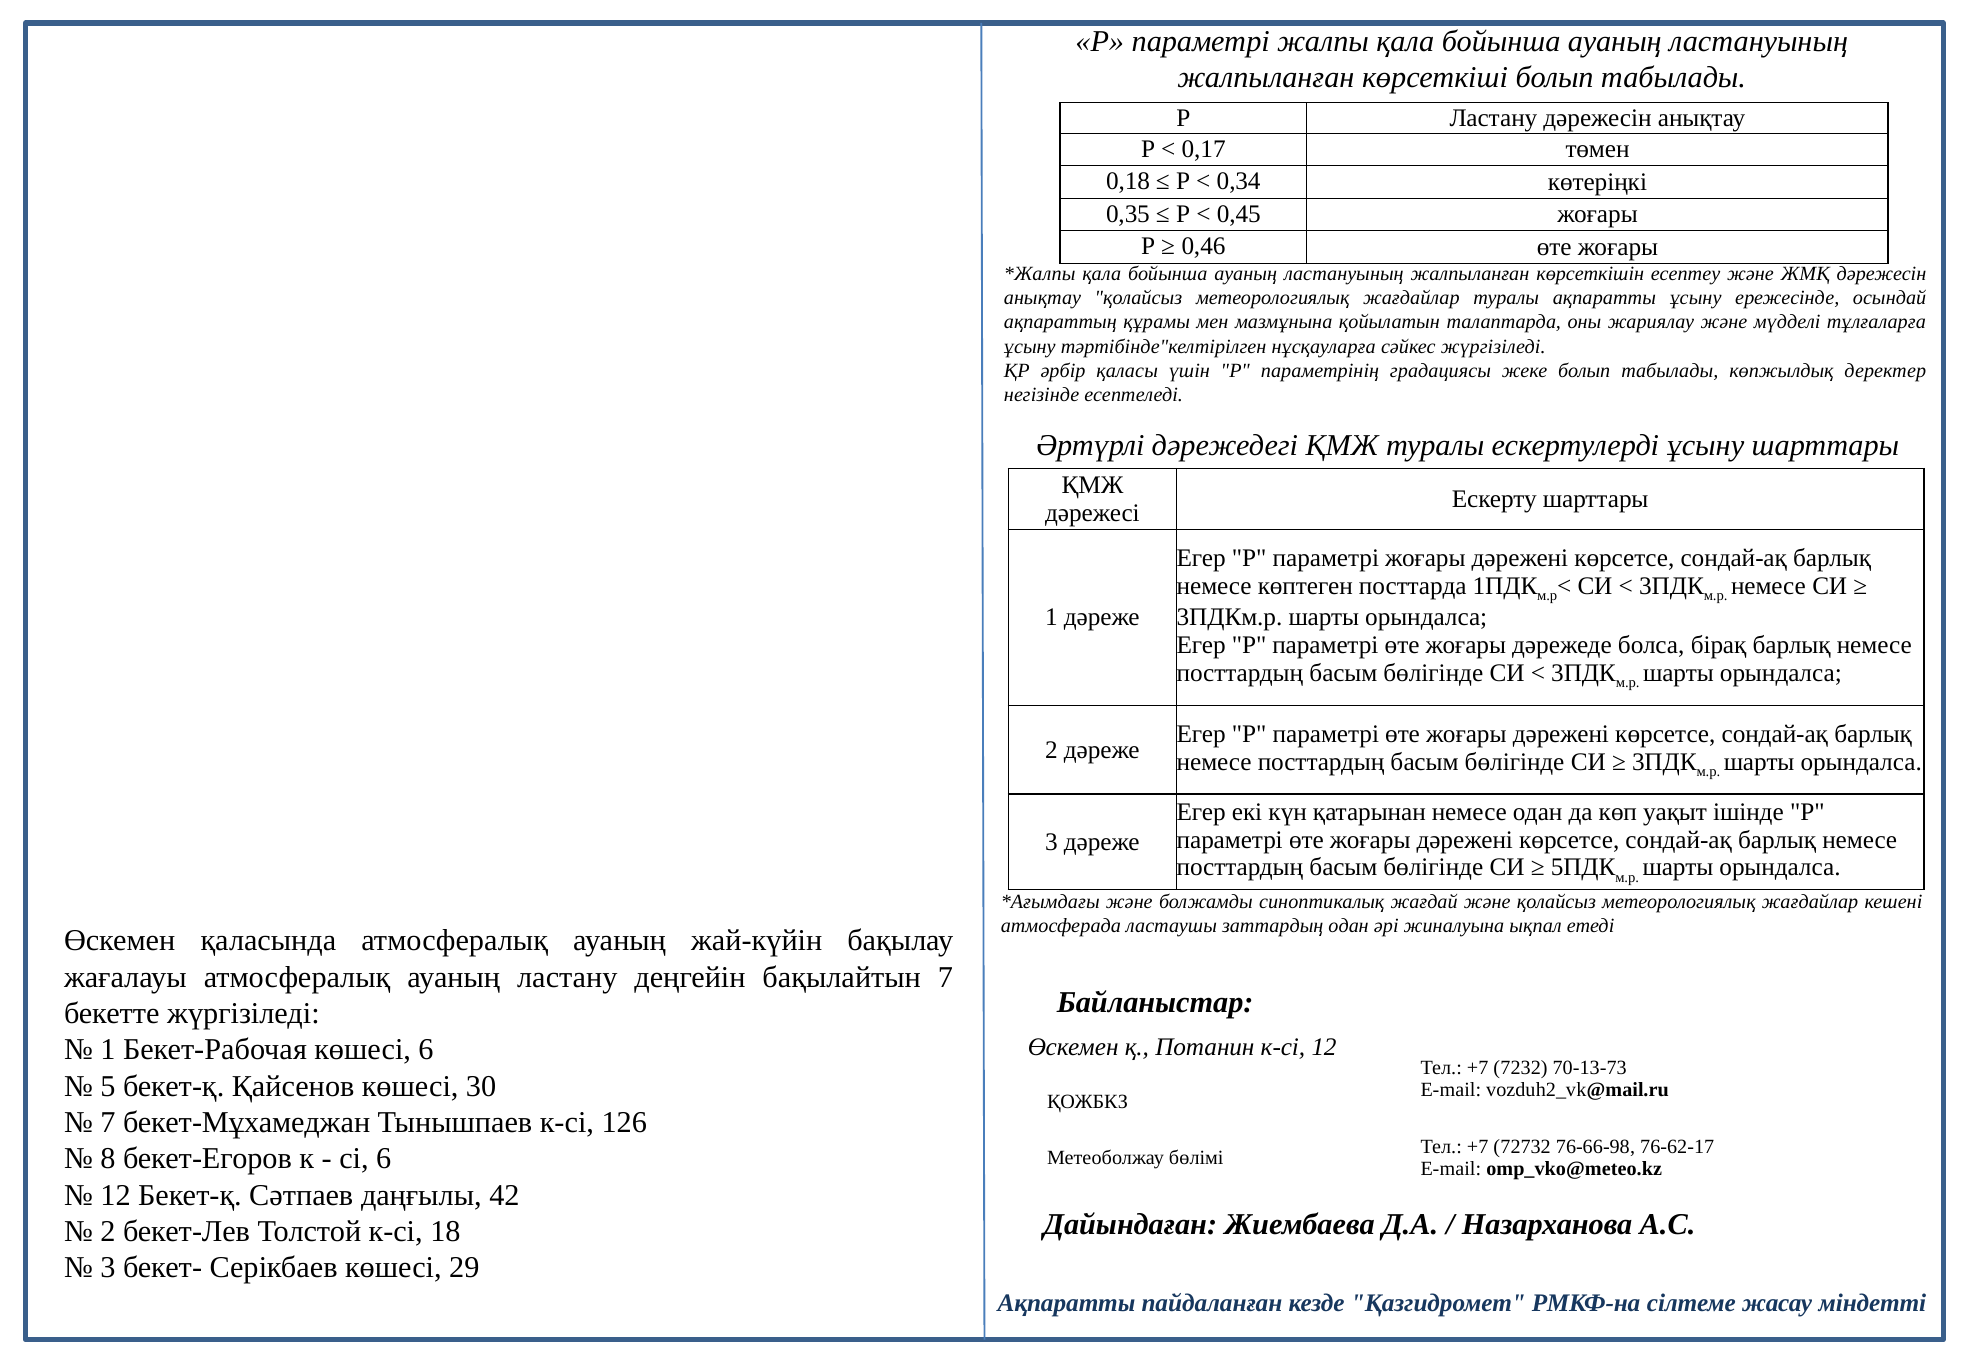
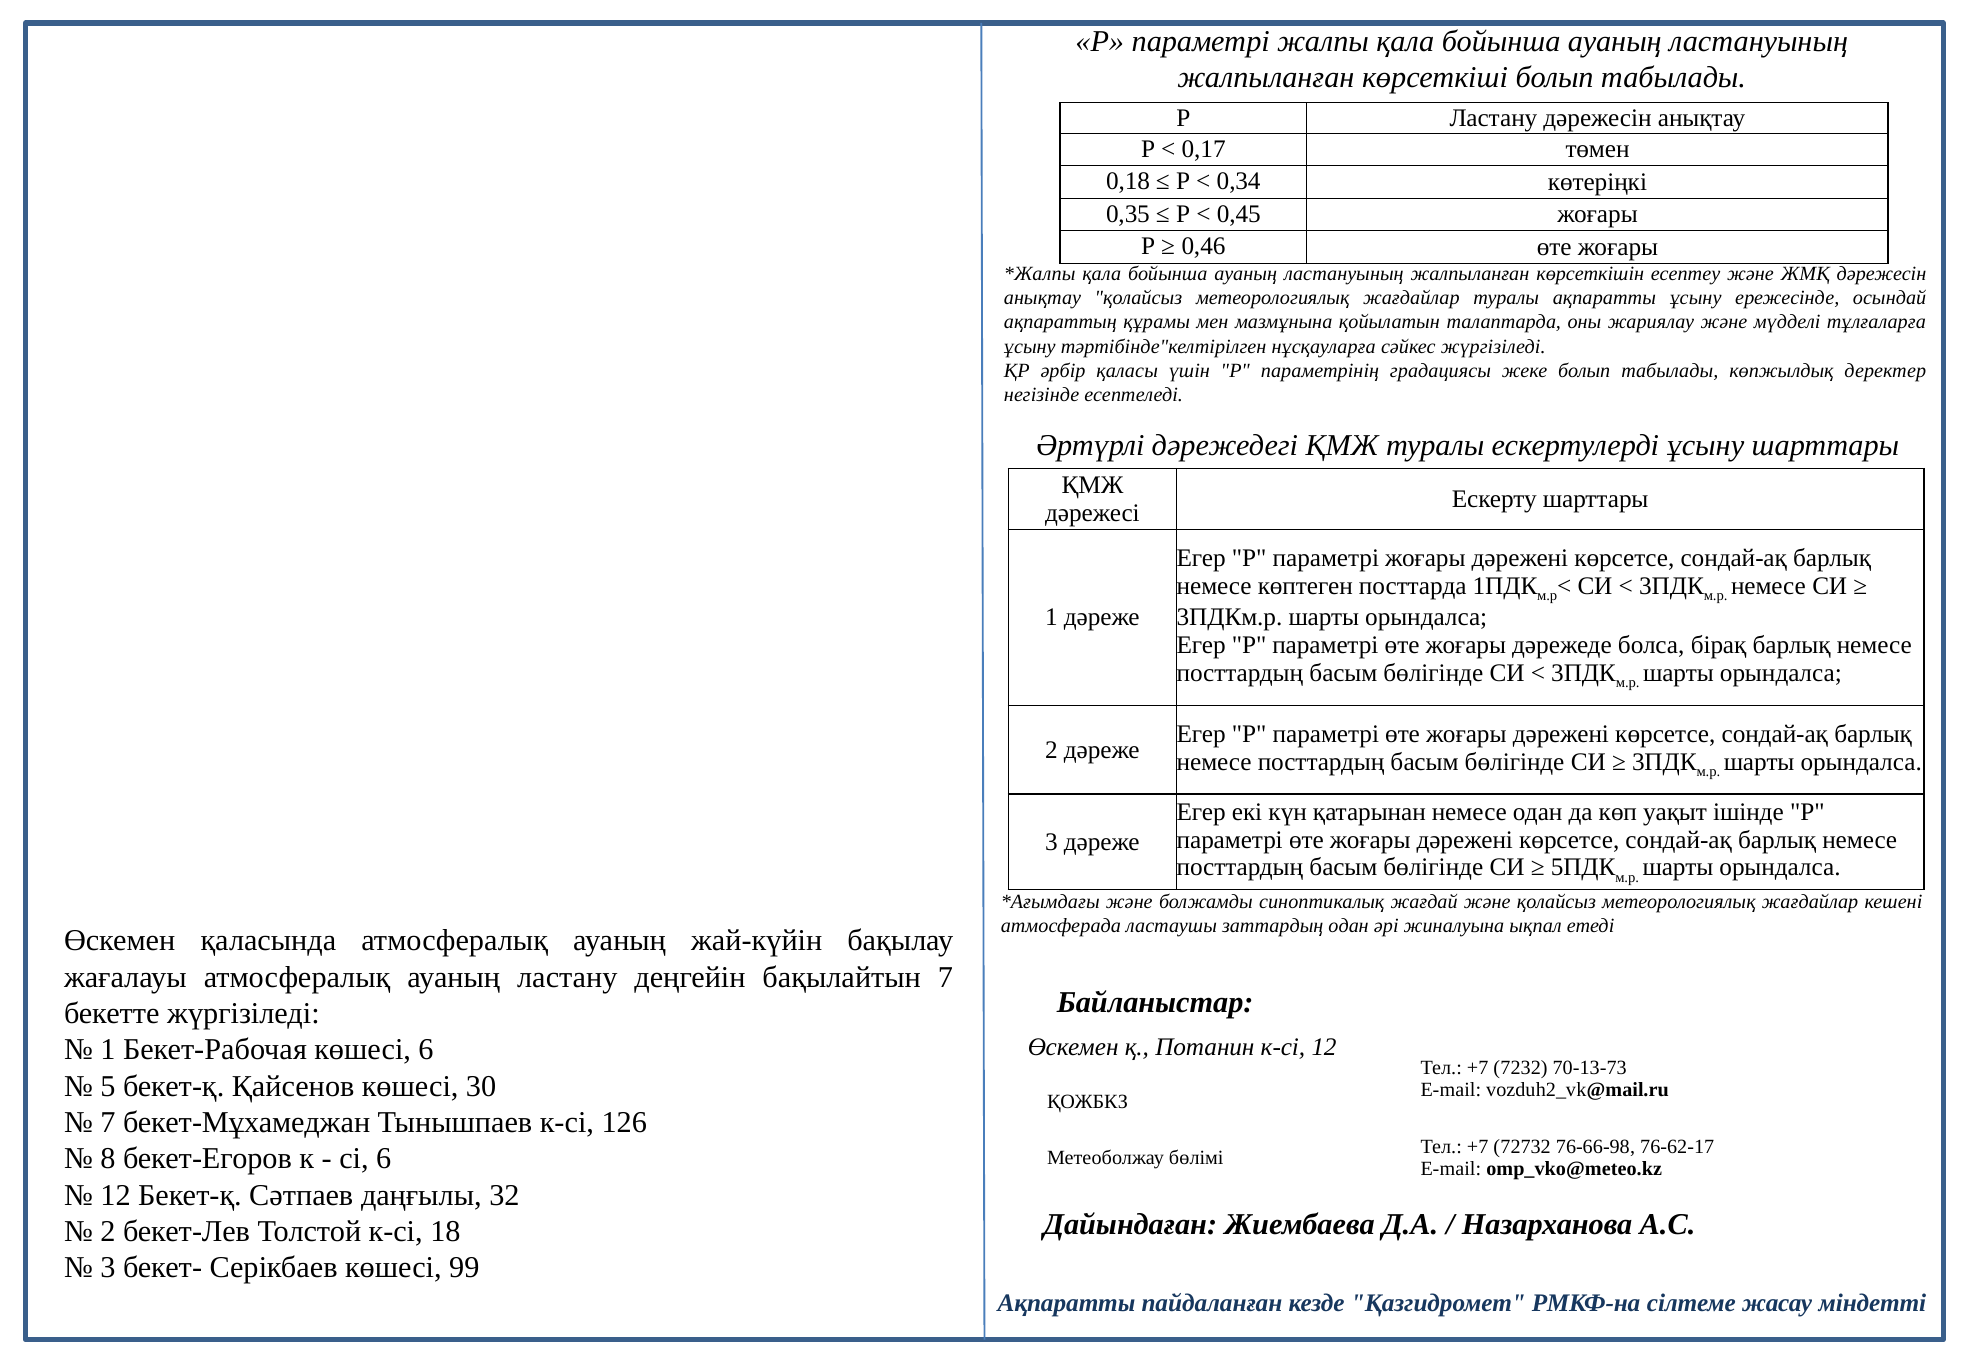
42: 42 -> 32 (504, 1195)
29: 29 -> 99 (464, 1268)
